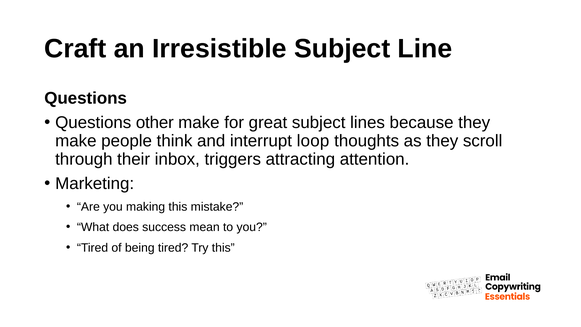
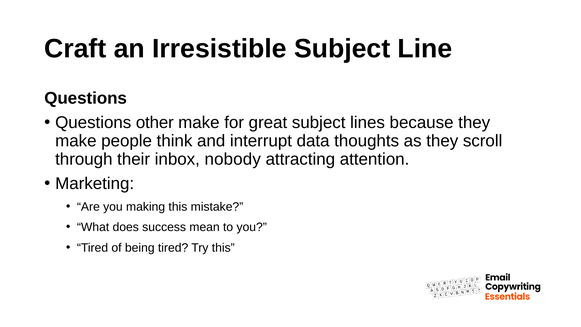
loop: loop -> data (313, 141)
triggers: triggers -> nobody (233, 159)
